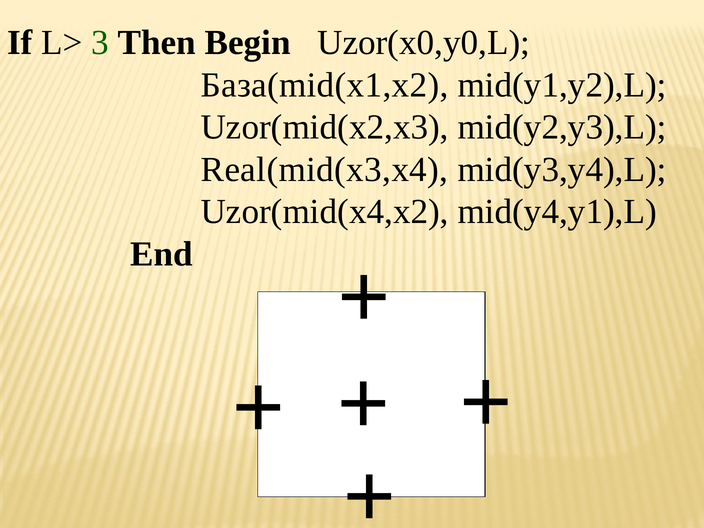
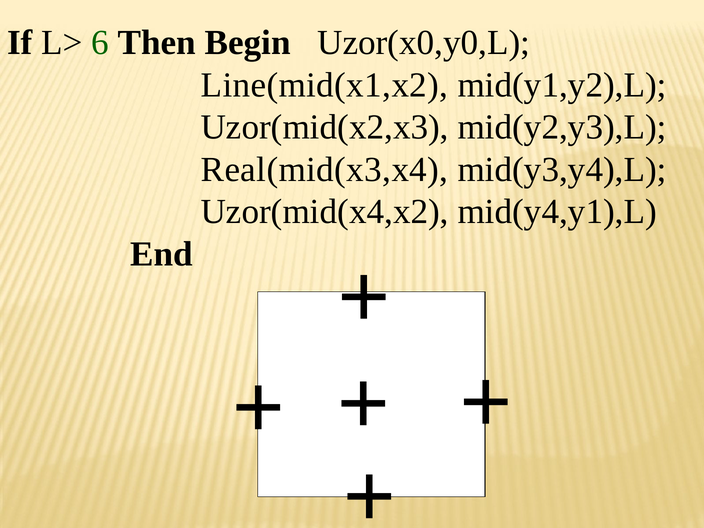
3: 3 -> 6 (100, 43)
База(mid(x1,x2: База(mid(x1,x2 -> Line(mid(x1,x2 (325, 85)
